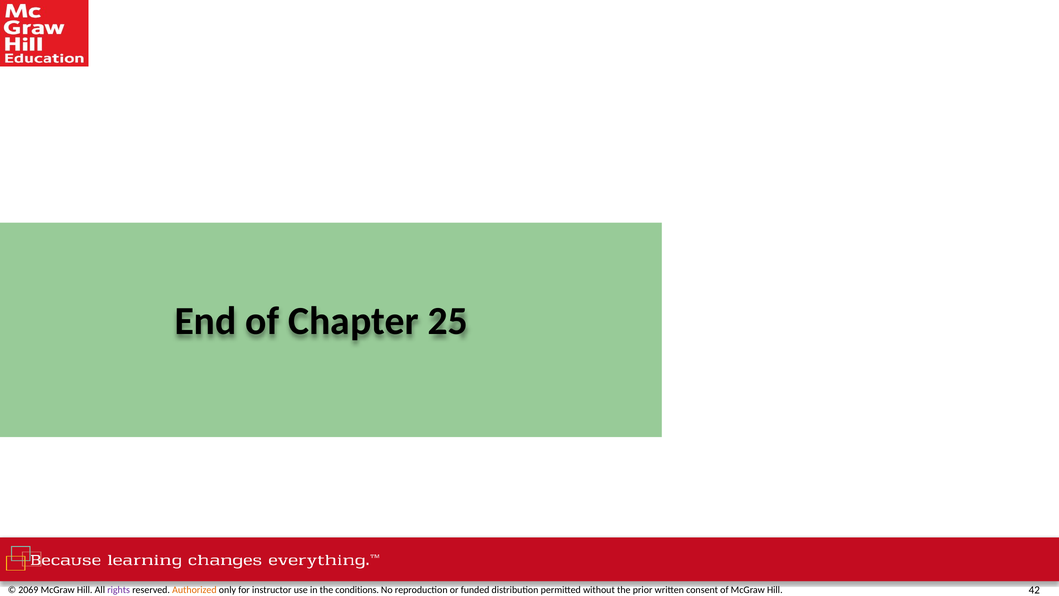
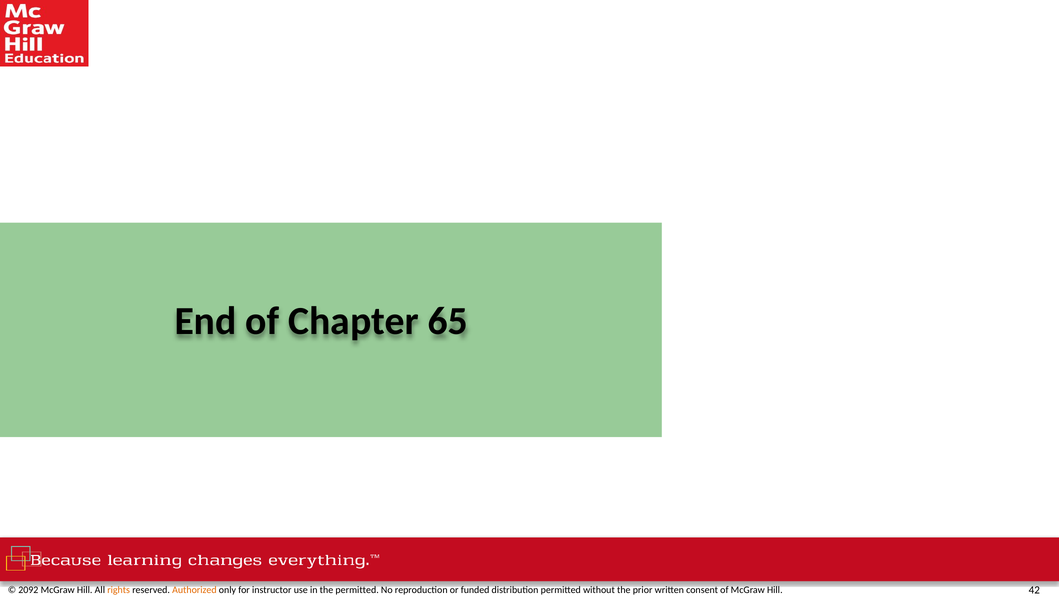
25: 25 -> 65 (448, 321)
2069: 2069 -> 2092 (28, 590)
rights colour: purple -> orange (119, 590)
the conditions: conditions -> permitted (357, 590)
